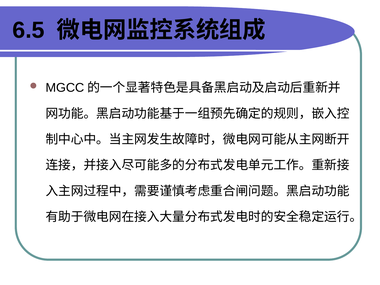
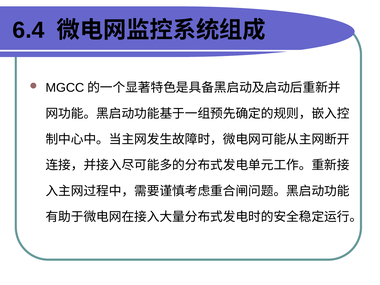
6.5: 6.5 -> 6.4 (28, 30)
